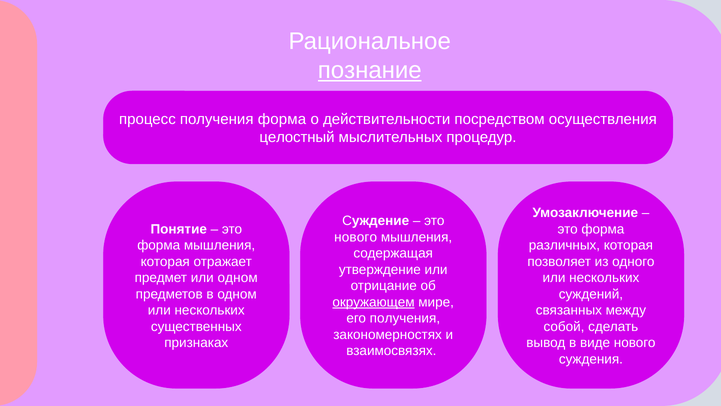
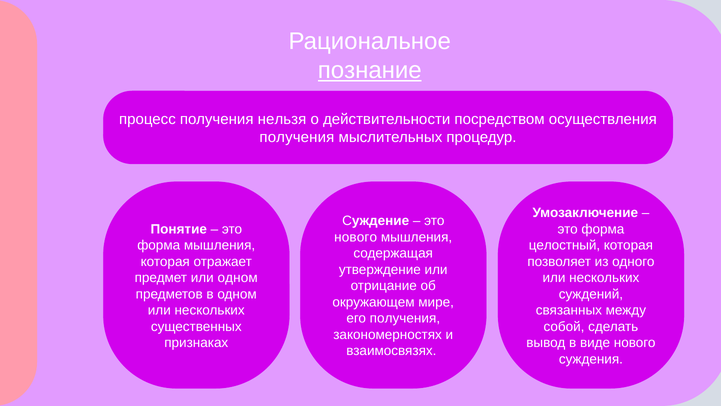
получения форма: форма -> нельзя (282, 119)
целостный: целостный -> получения (297, 137)
различных: различных -> целостный (564, 245)
окружающем underline: present -> none (374, 302)
